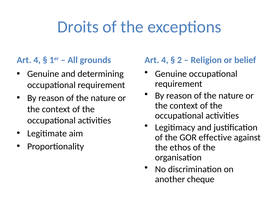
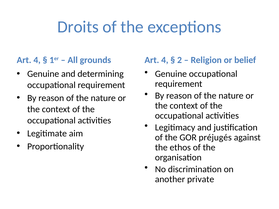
effective: effective -> préjugés (215, 138)
cheque: cheque -> private (201, 179)
